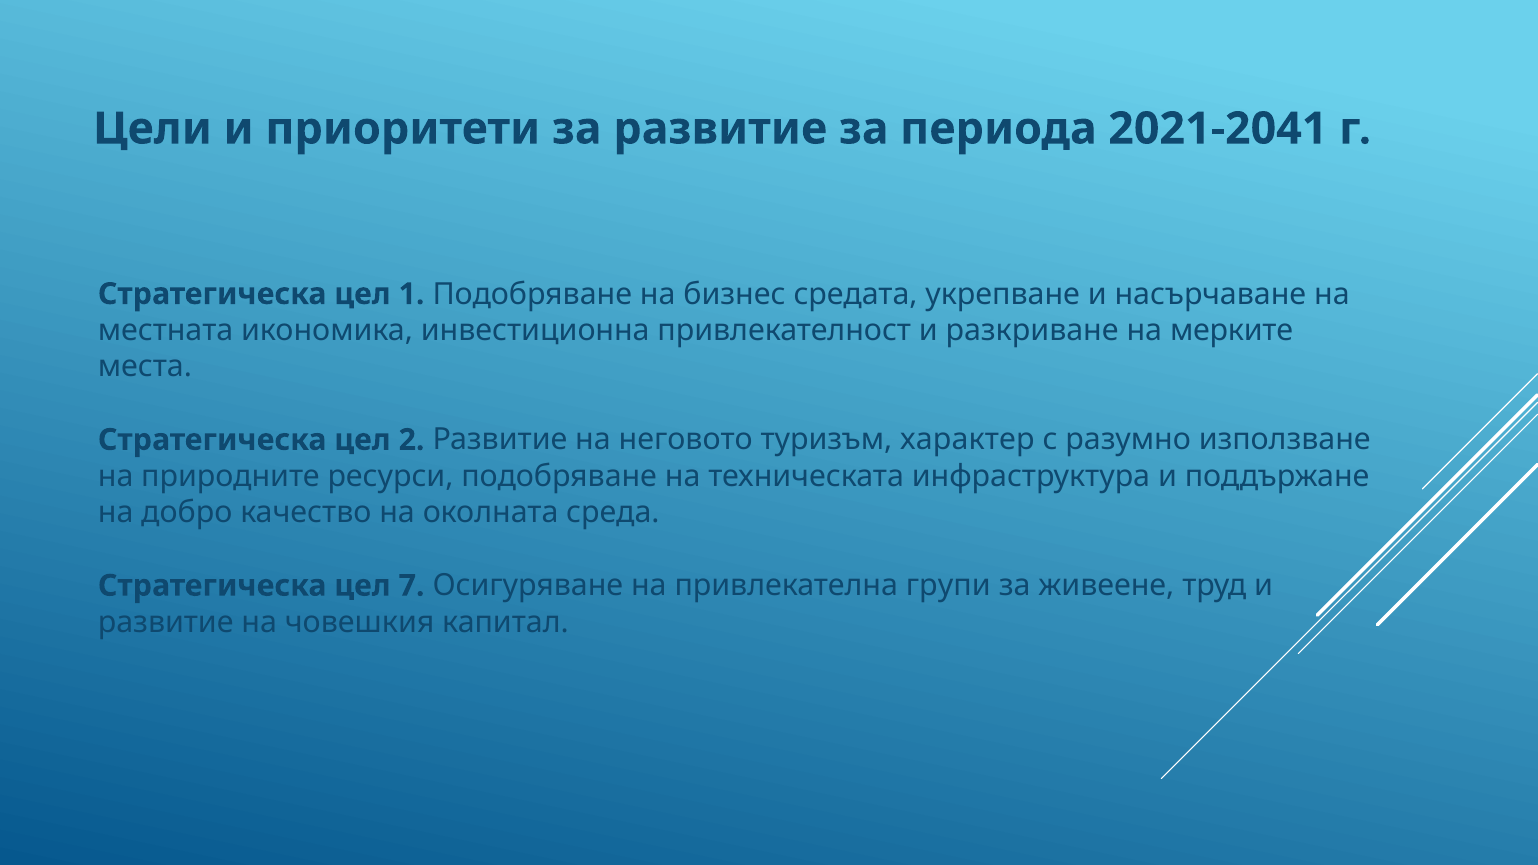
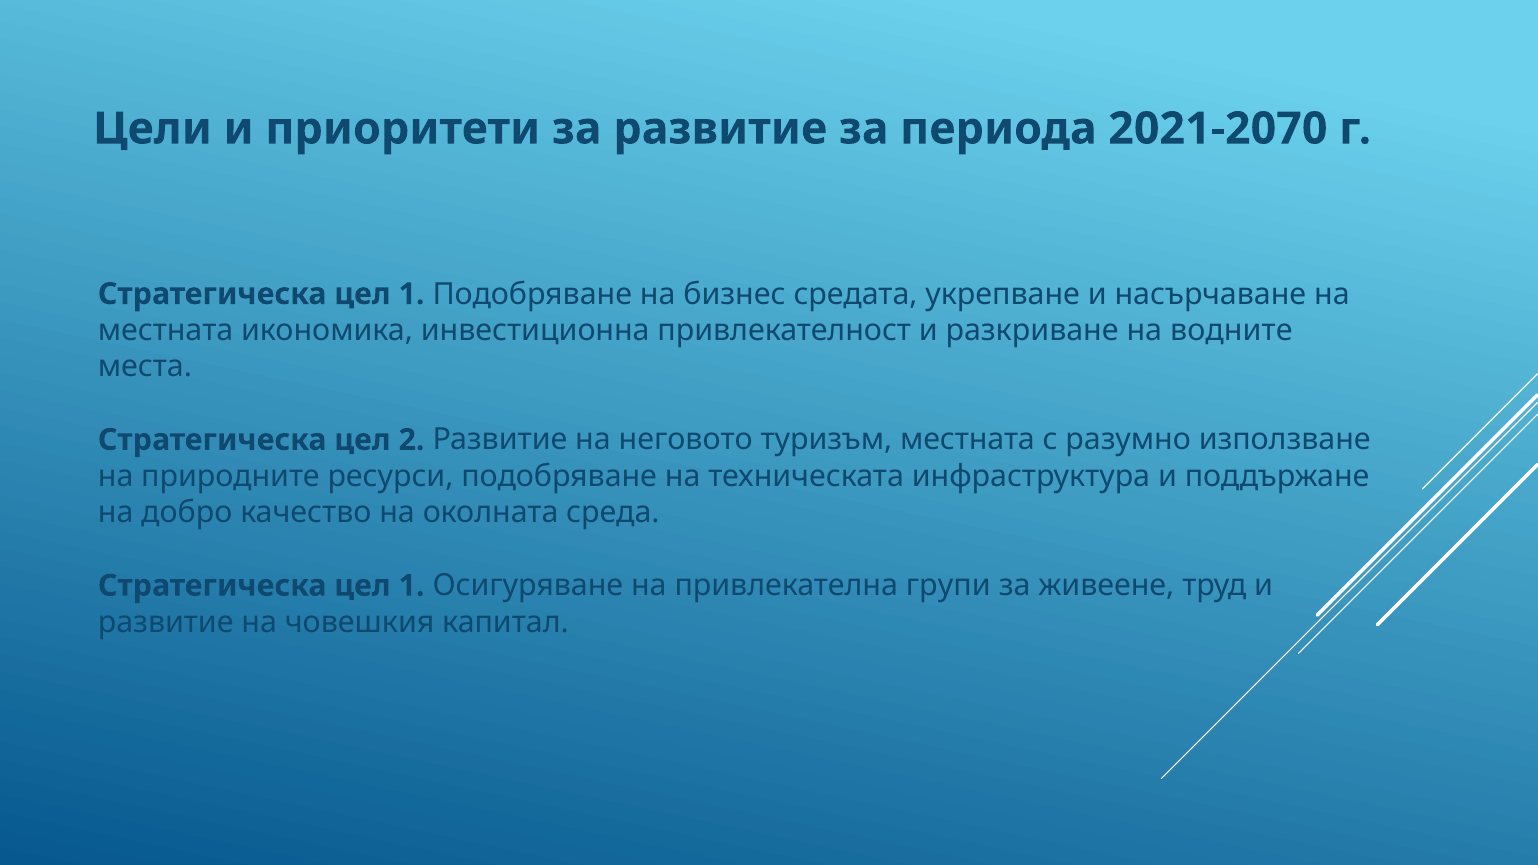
2021-2041: 2021-2041 -> 2021-2070 (1218, 129)
мерките: мерките -> водните (1231, 331)
туризъм характер: характер -> местната (968, 440)
7: 7 -> 1 (412, 586)
